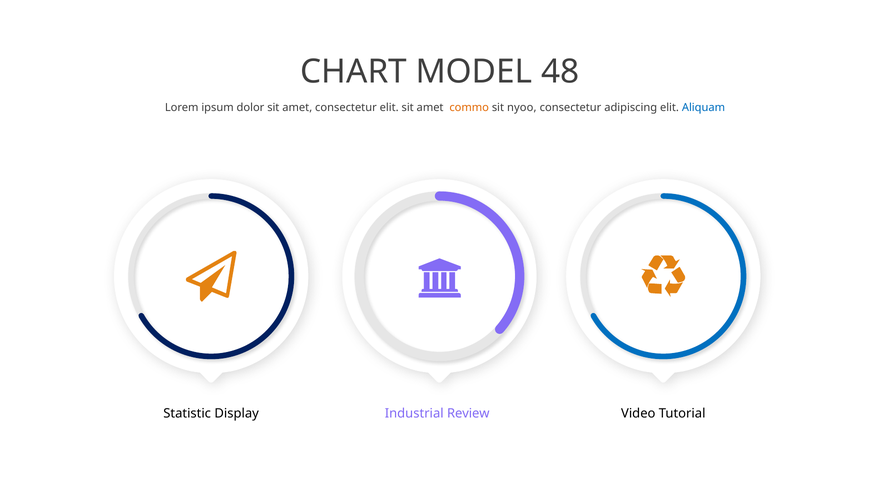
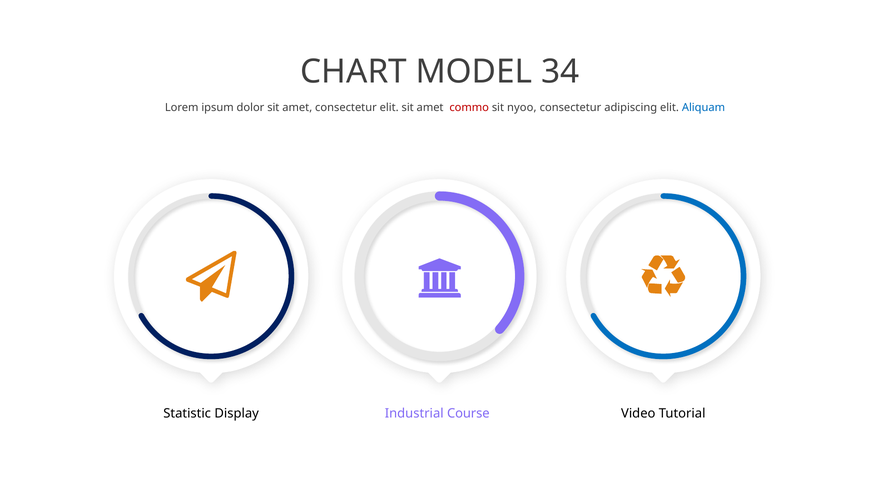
48: 48 -> 34 (560, 72)
commo colour: orange -> red (469, 108)
Review: Review -> Course (468, 414)
